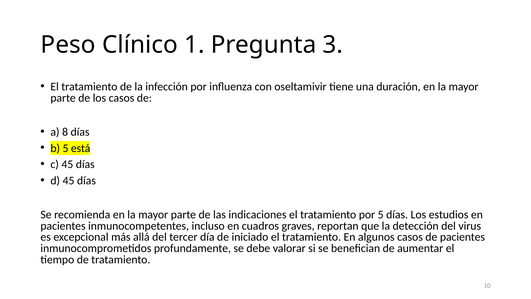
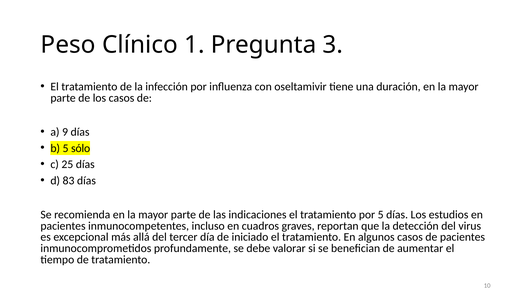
8: 8 -> 9 (65, 132)
está: está -> sólo (81, 148)
c 45: 45 -> 25 (67, 164)
d 45: 45 -> 83 (69, 181)
